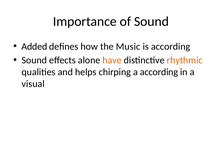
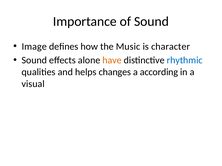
Added: Added -> Image (34, 47)
is according: according -> character (171, 47)
rhythmic colour: orange -> blue (185, 60)
chirping: chirping -> changes (115, 72)
